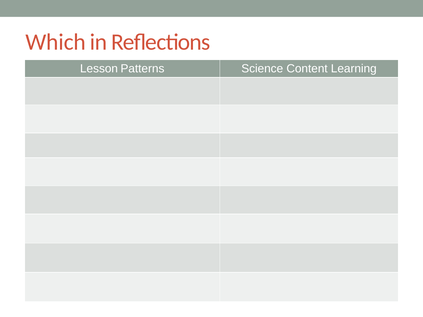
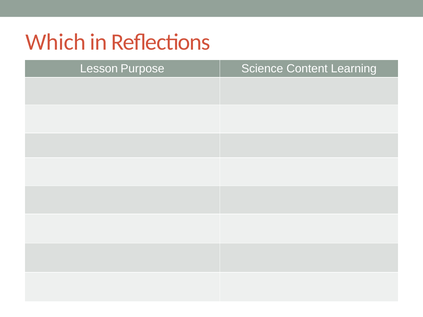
Patterns: Patterns -> Purpose (142, 69)
